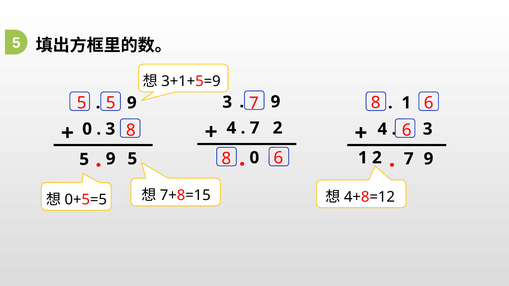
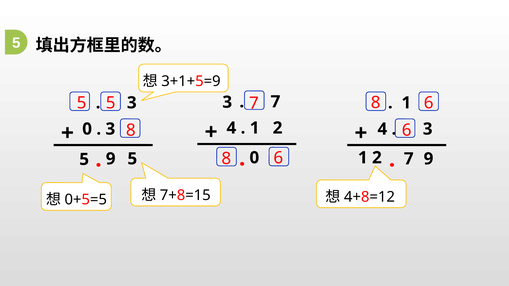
9: 9 -> 7 (275, 102)
9: 9 -> 3 (132, 103)
7: 7 -> 1 (255, 128)
